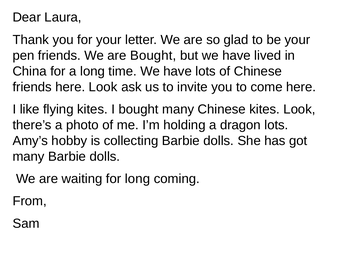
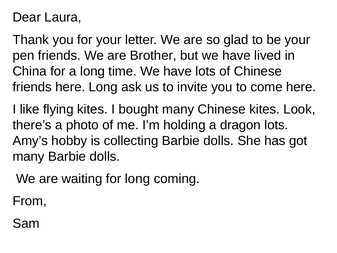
are Bought: Bought -> Brother (153, 55)
here Look: Look -> Long (103, 87)
